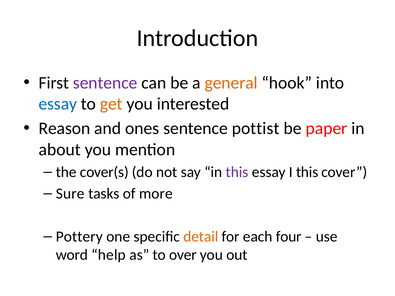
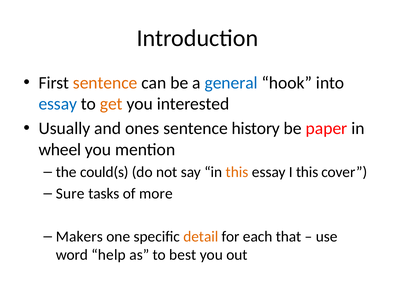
sentence colour: purple -> orange (105, 83)
general colour: orange -> blue (231, 83)
Reason: Reason -> Usually (64, 129)
pottist: pottist -> history (256, 129)
about: about -> wheel (60, 150)
cover(s: cover(s -> could(s (104, 172)
this colour: purple -> orange (237, 172)
Pottery: Pottery -> Makers (79, 237)
four: four -> that (289, 237)
over: over -> best (183, 255)
